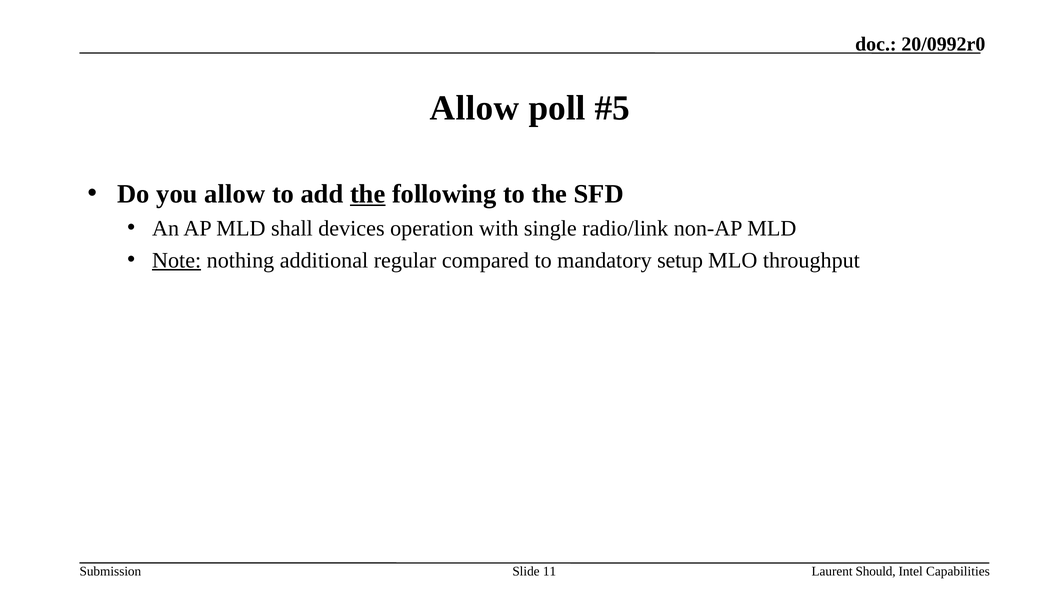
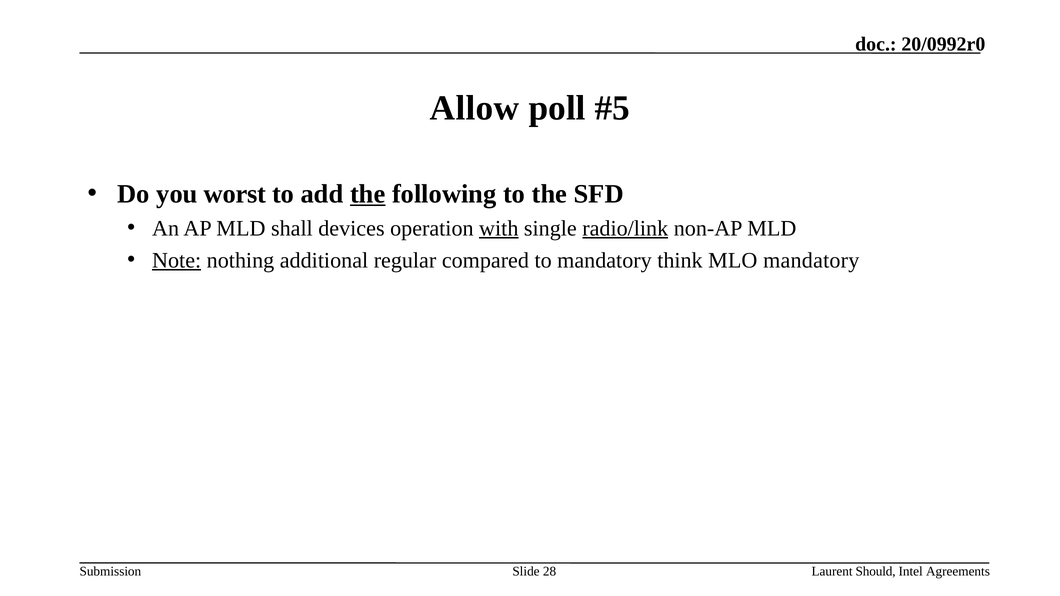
you allow: allow -> worst (235, 194)
with underline: none -> present (499, 228)
radio/link underline: none -> present (625, 228)
setup: setup -> think (680, 260)
MLO throughput: throughput -> mandatory (811, 260)
11: 11 -> 28 (550, 572)
Capabilities: Capabilities -> Agreements (958, 572)
